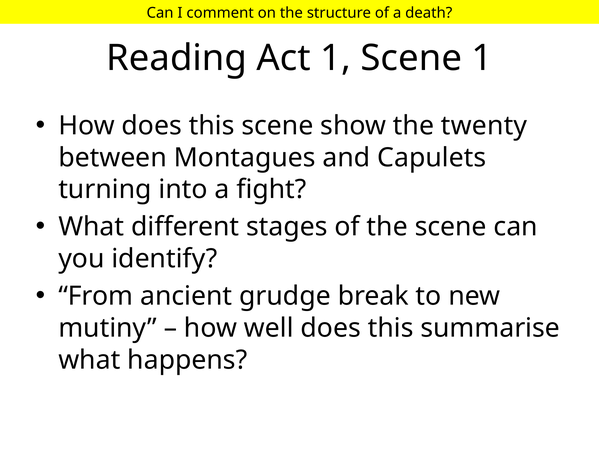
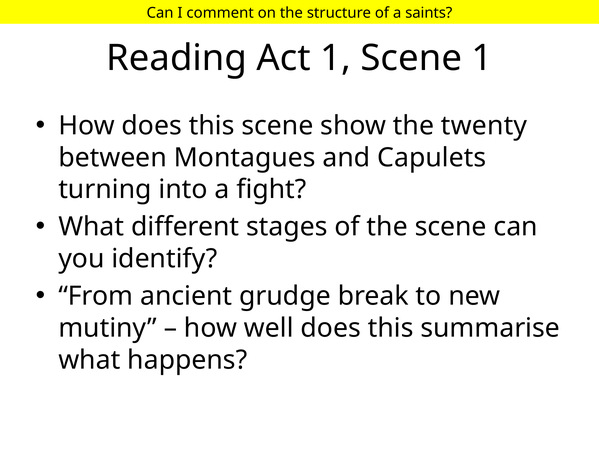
death: death -> saints (429, 13)
